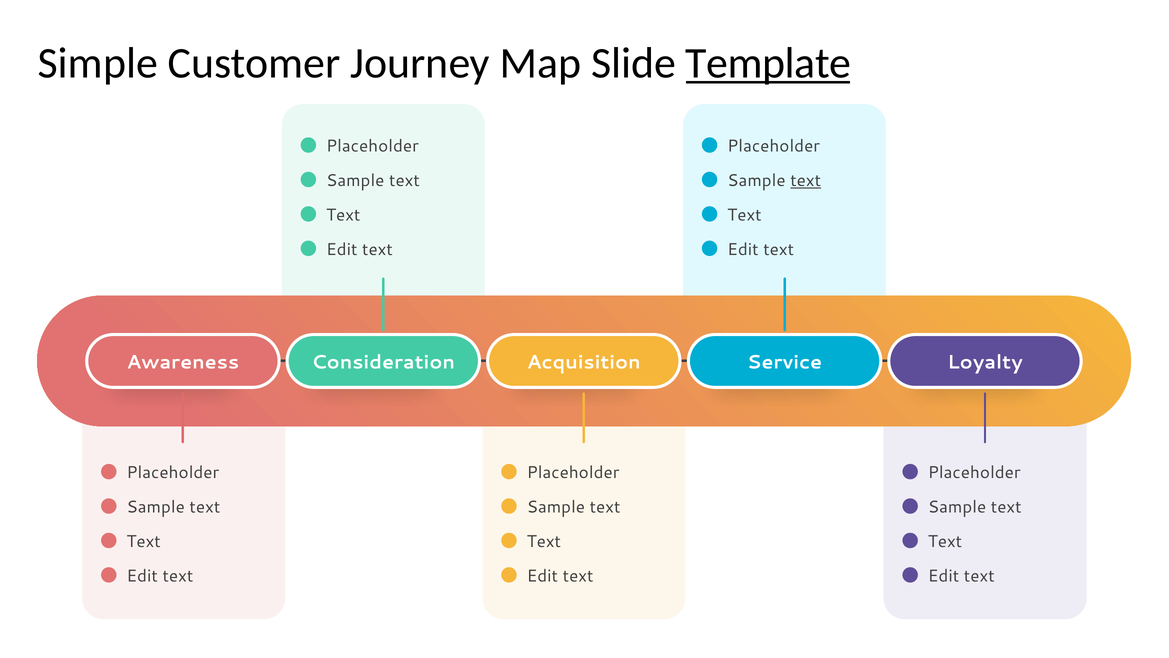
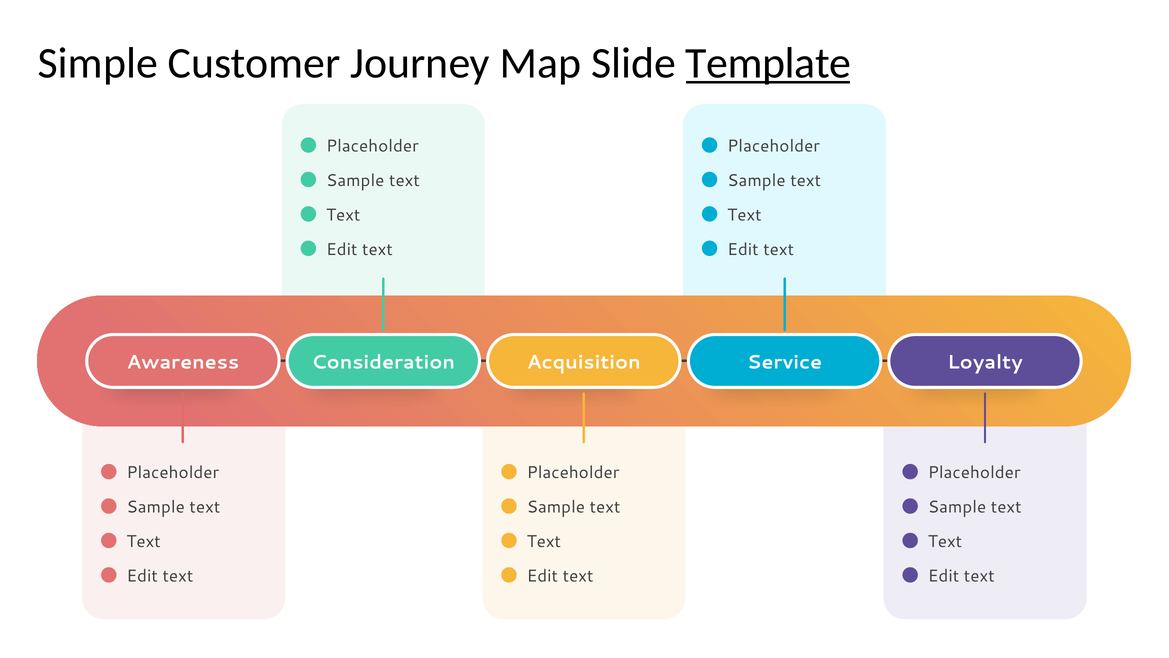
text underline: present -> none (806, 181)
